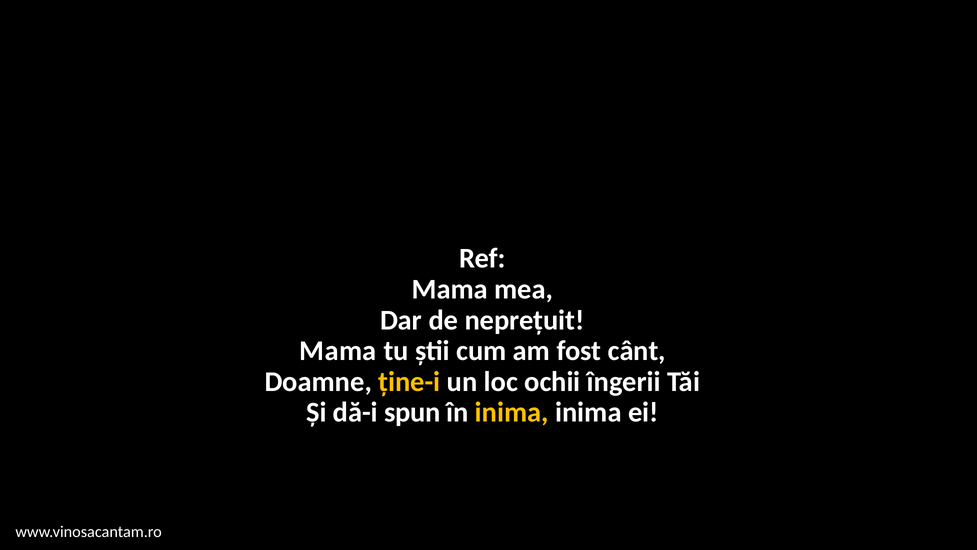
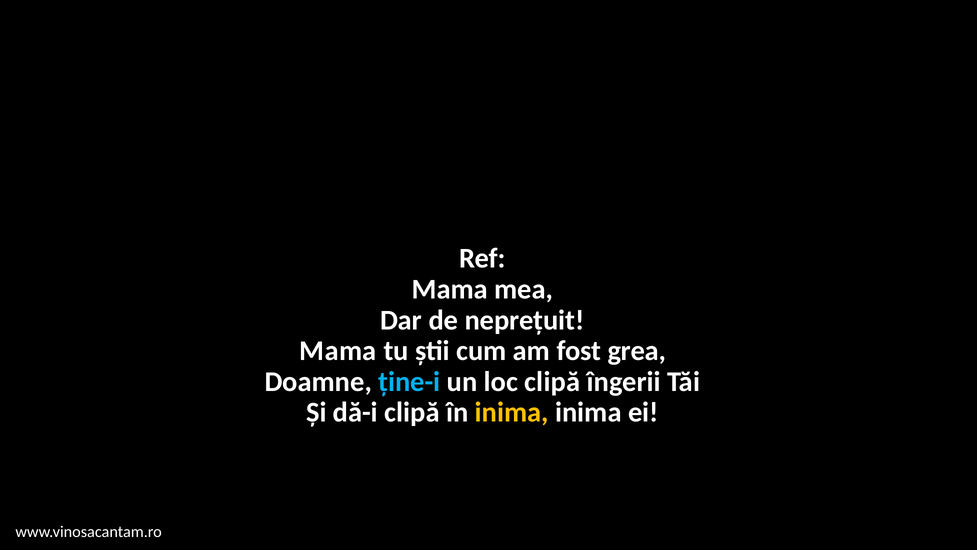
cânt: cânt -> grea (637, 351)
ține-i colour: yellow -> light blue (409, 381)
loc ochii: ochii -> clipă (552, 381)
dă-i spun: spun -> clipă (412, 412)
